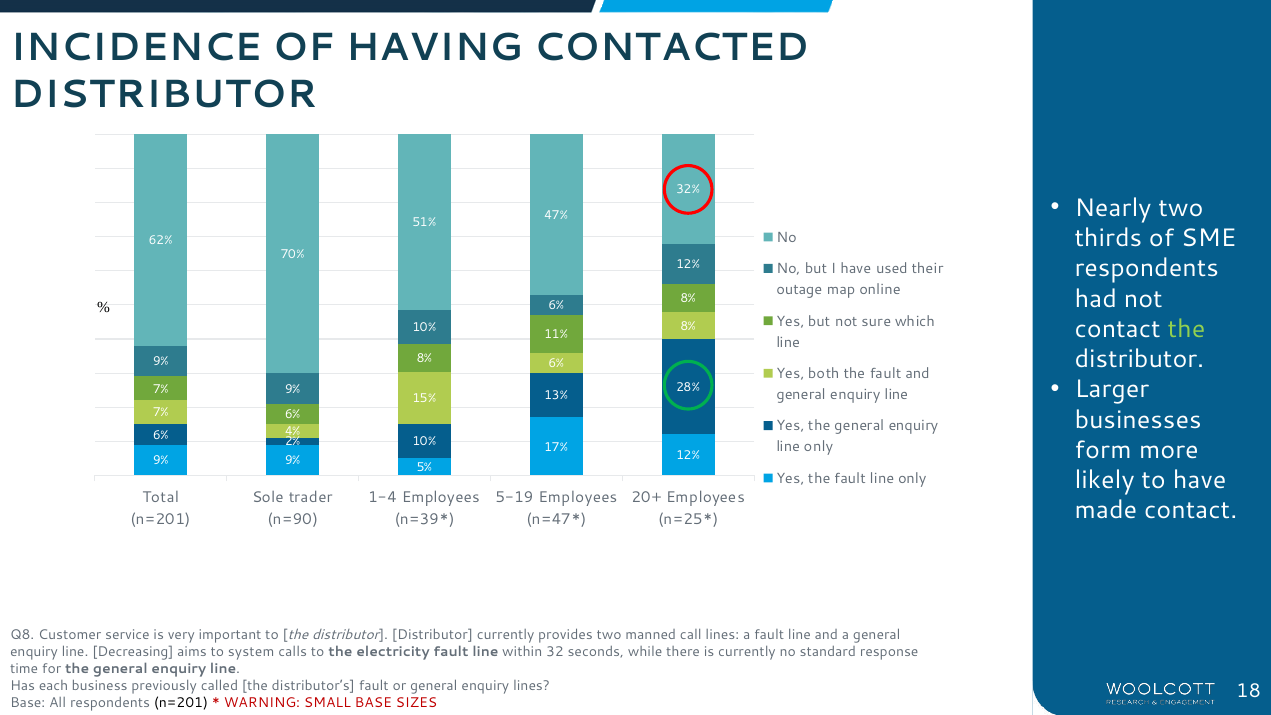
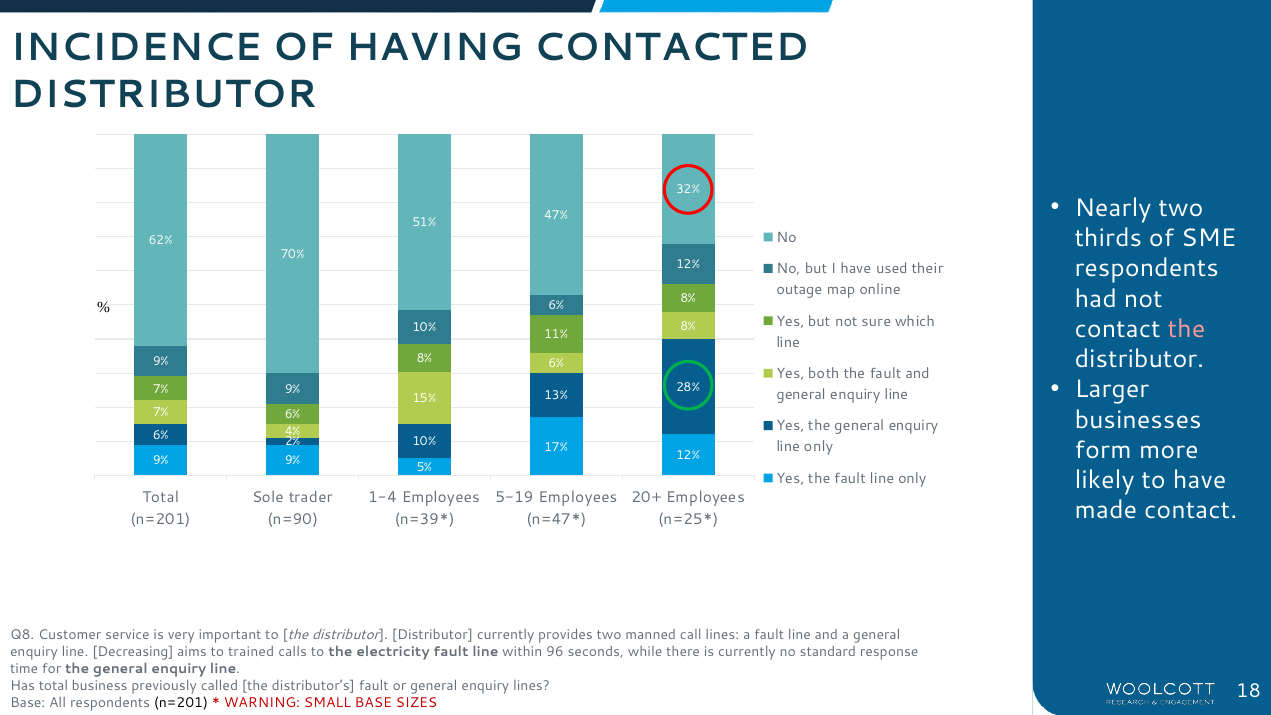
the colour: light green -> pink (1187, 329)
system: system -> trained (251, 652)
32: 32 -> 96 (555, 652)
Has each: each -> total (53, 686)
